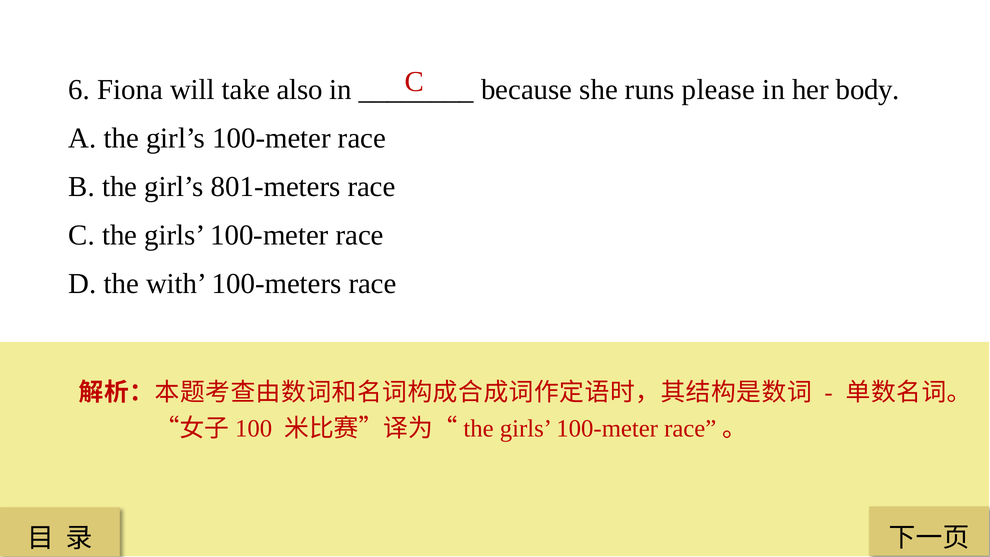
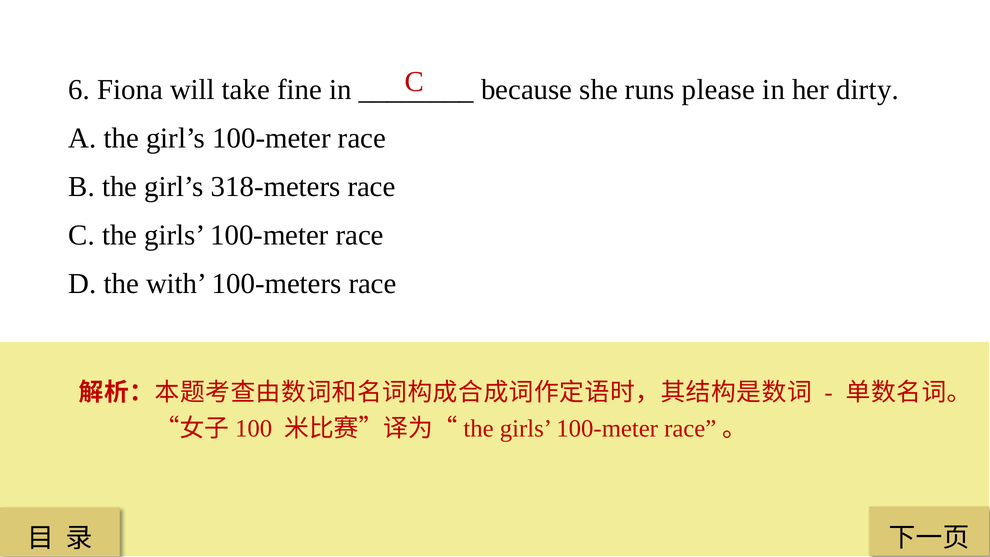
also: also -> fine (300, 90)
body: body -> dirty (868, 90)
801-meters: 801-meters -> 318-meters (276, 187)
